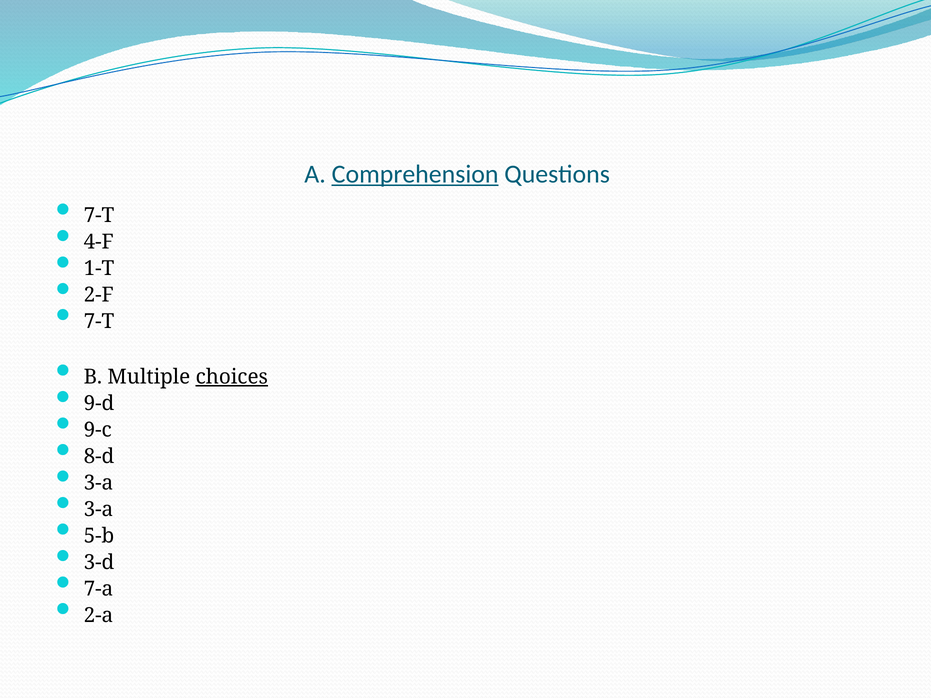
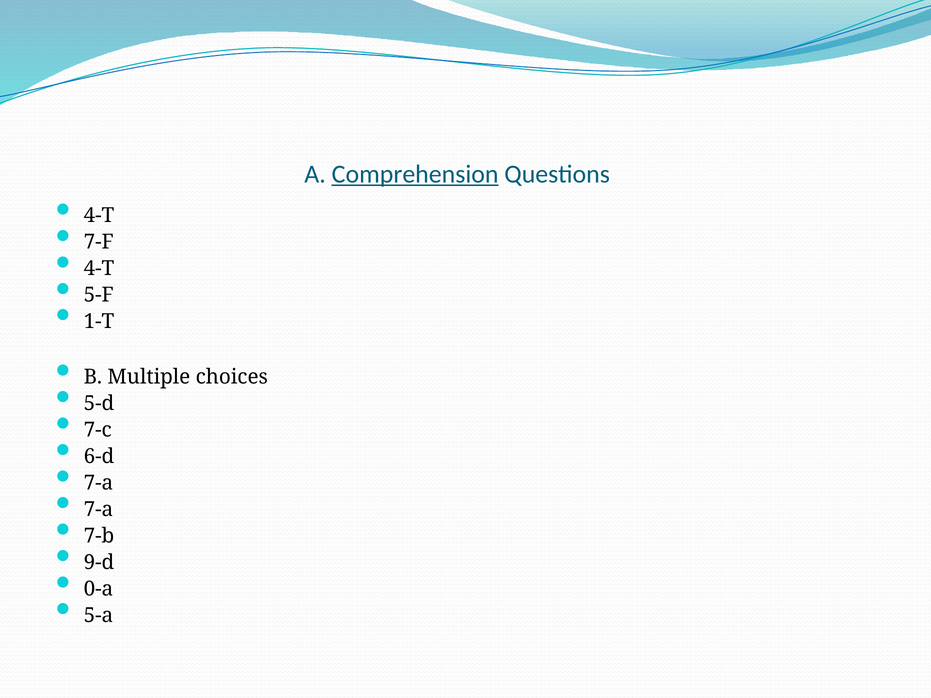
7-T: 7-T -> 4-T (99, 215)
4-F: 4-F -> 7-F (99, 242)
1-T: 1-T -> 4-T (99, 268)
2-F: 2-F -> 5-F (99, 295)
7-T: 7-T -> 1-T (99, 321)
choices underline: present -> none (232, 377)
9-d: 9-d -> 5-d (99, 403)
9-c: 9-c -> 7-c (98, 430)
8-d: 8-d -> 6-d (99, 456)
3-a: 3-a -> 7-a (98, 483)
3-a: 3-a -> 7-a (98, 509)
5-b: 5-b -> 7-b (99, 536)
3-d: 3-d -> 9-d (99, 562)
7-a: 7-a -> 0-a (98, 589)
2-a: 2-a -> 5-a (98, 615)
